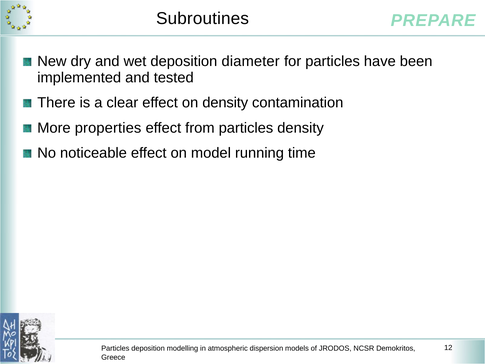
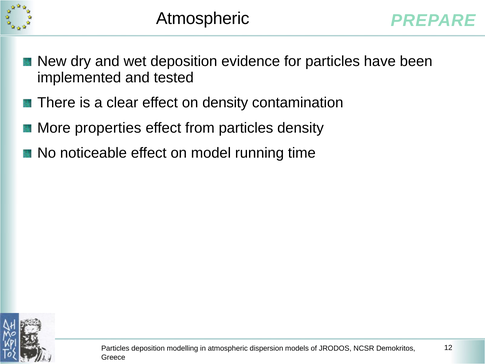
Subroutines: Subroutines -> Atmospheric (203, 19)
diameter: diameter -> evidence (251, 61)
